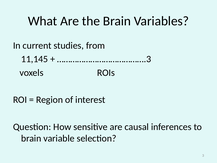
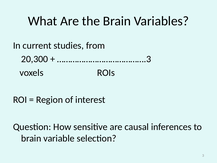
11,145: 11,145 -> 20,300 (35, 59)
